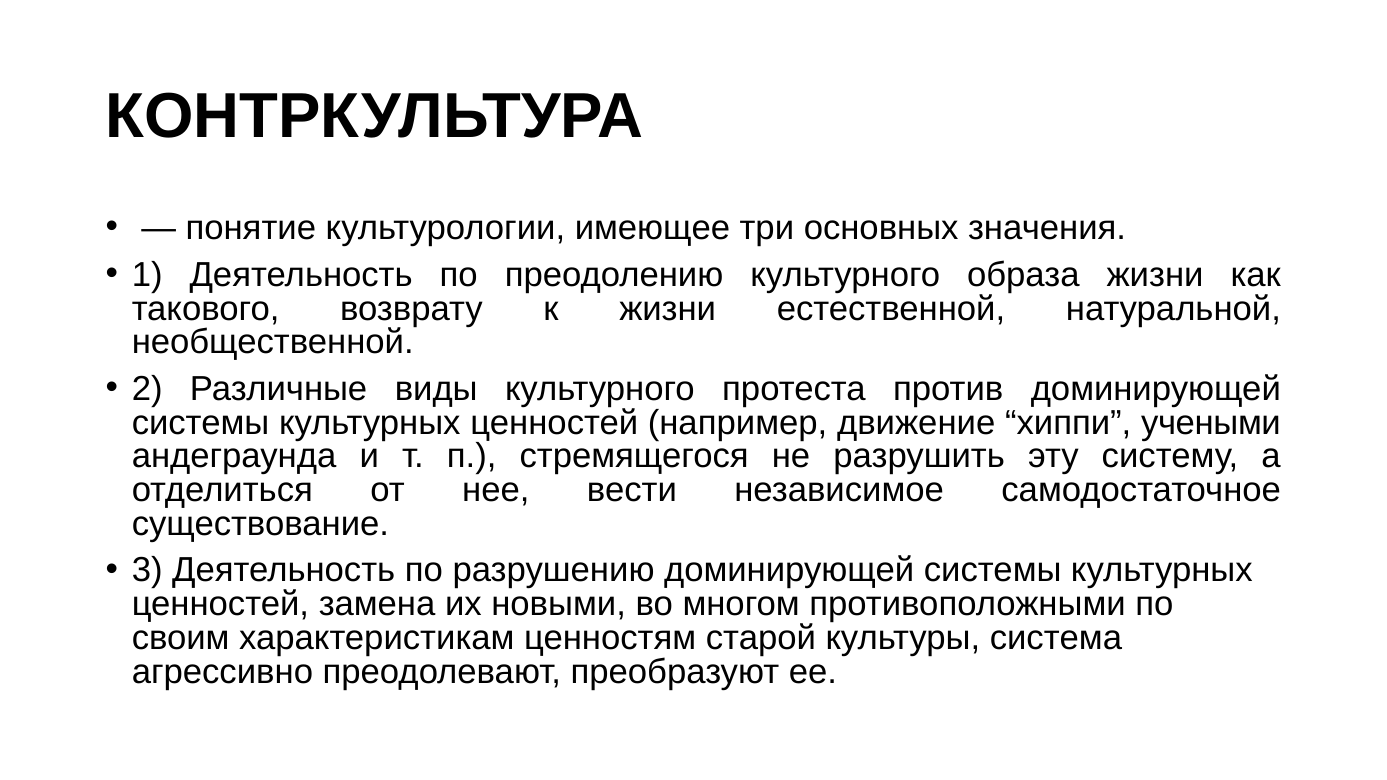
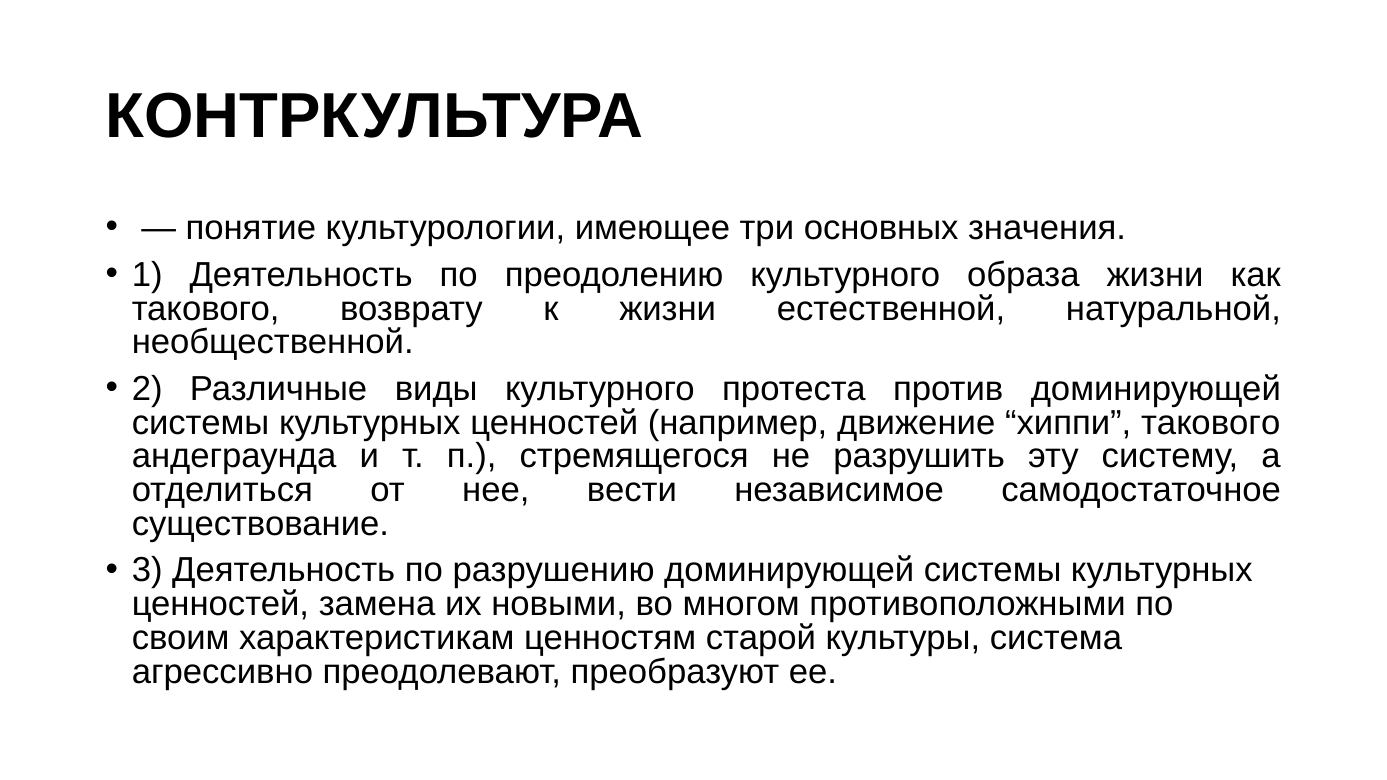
хиппи учеными: учеными -> такового (1211, 423)
